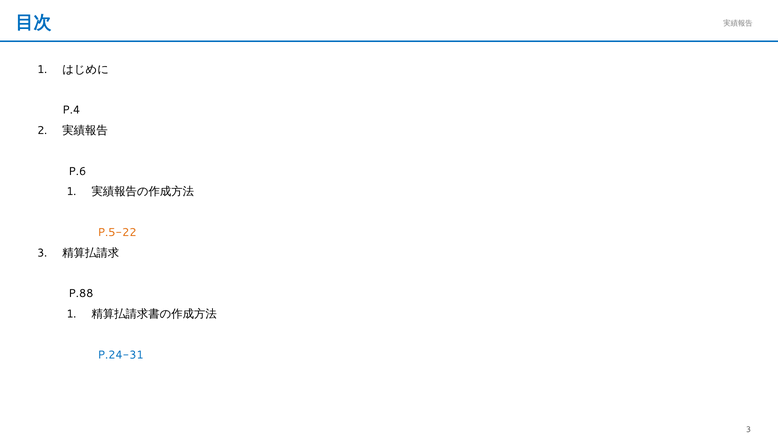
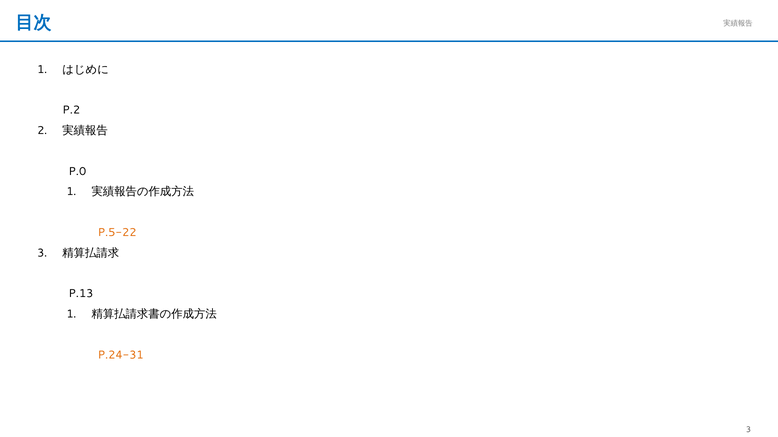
P.4: P.4 -> P.2 (71, 110)
P.6: P.6 -> P.0 (77, 172)
P.88: P.88 -> P.13 (81, 294)
P.24-31 colour: blue -> orange (121, 355)
